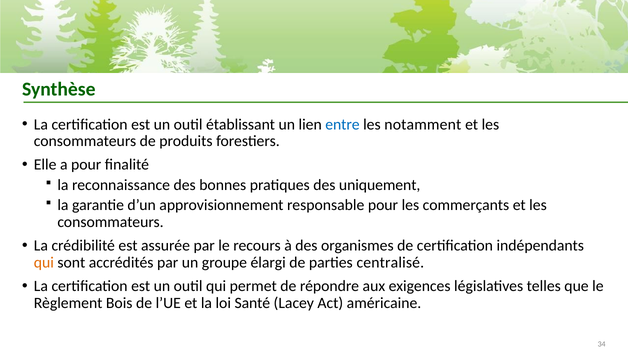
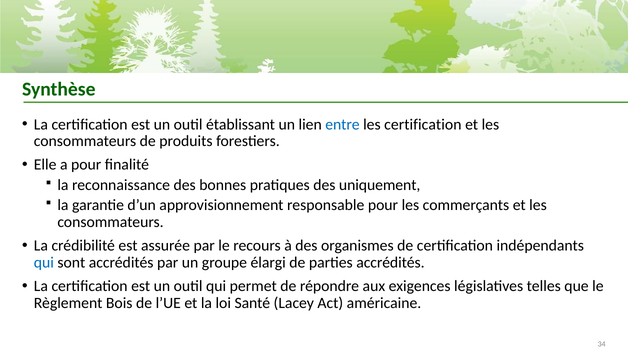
les notamment: notamment -> certification (423, 124)
qui colour: orange -> blue (44, 263)
parties centralisé: centralisé -> accrédités (390, 263)
